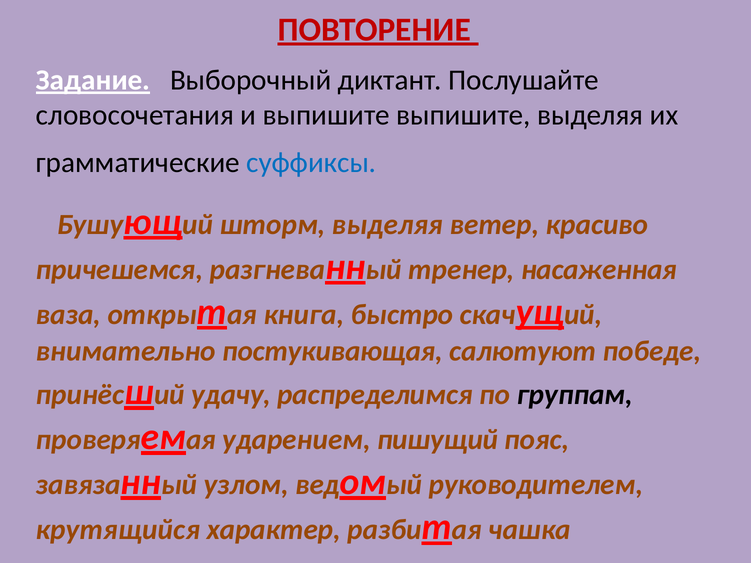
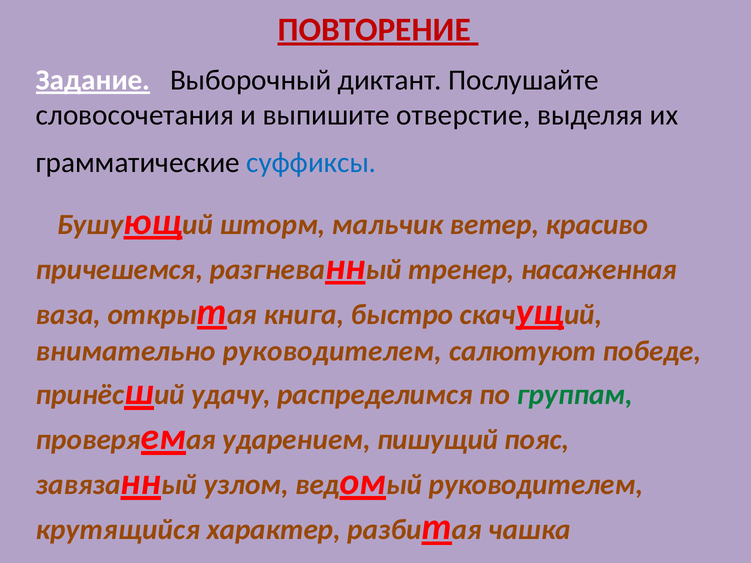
выпишите выпишите: выпишите -> отверстие (463, 115)
шторм выделяя: выделяя -> мальчик (388, 225)
внимательно постукивающая: постукивающая -> руководителем (332, 351)
группам colour: black -> green (575, 395)
